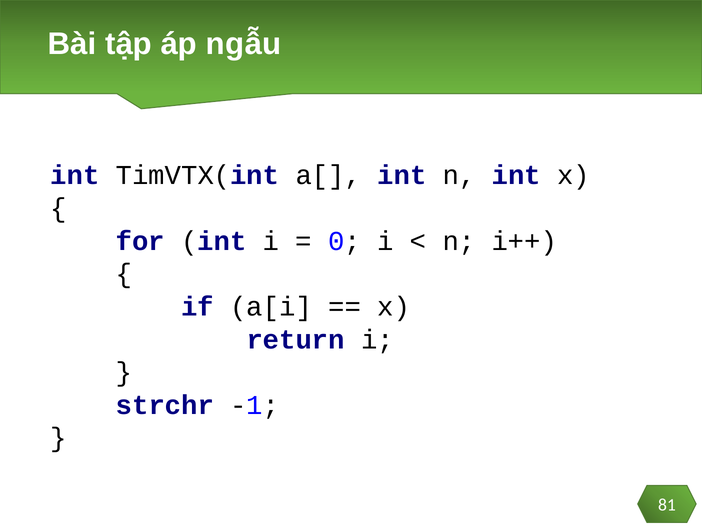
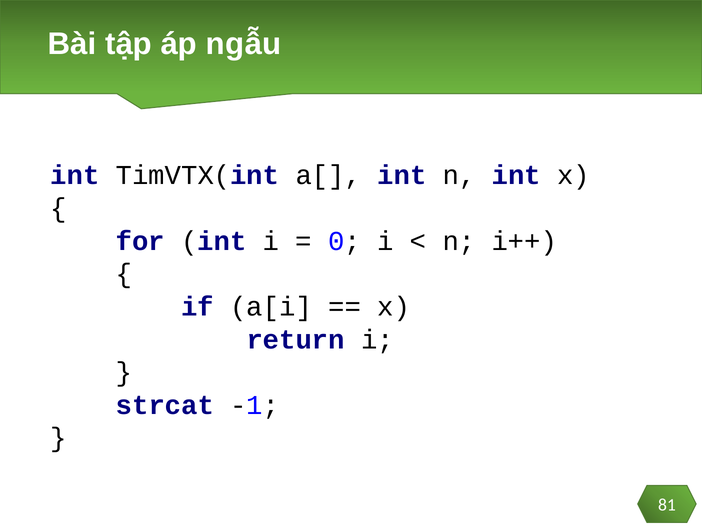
strchr: strchr -> strcat (165, 405)
